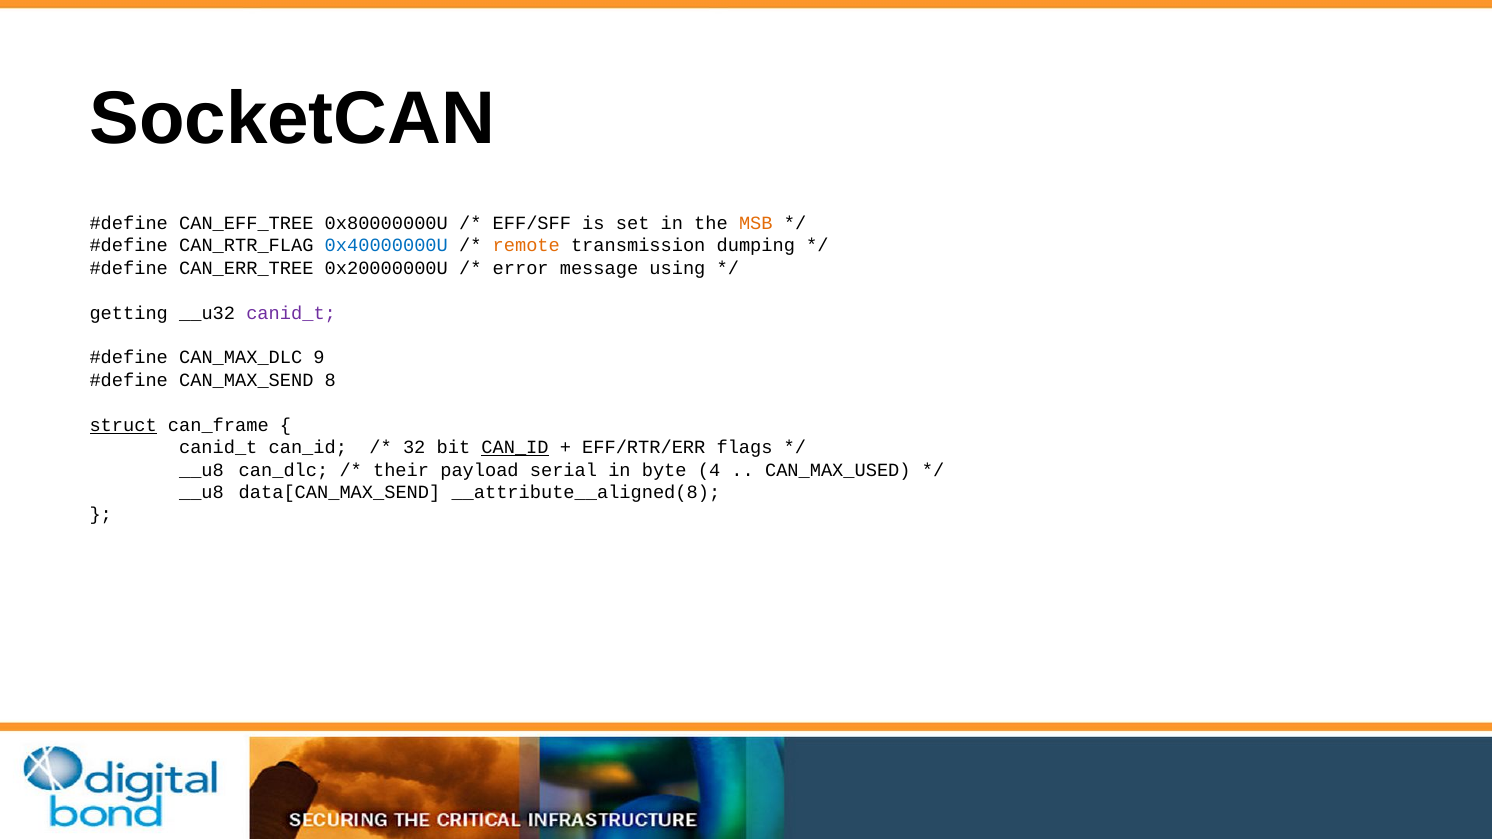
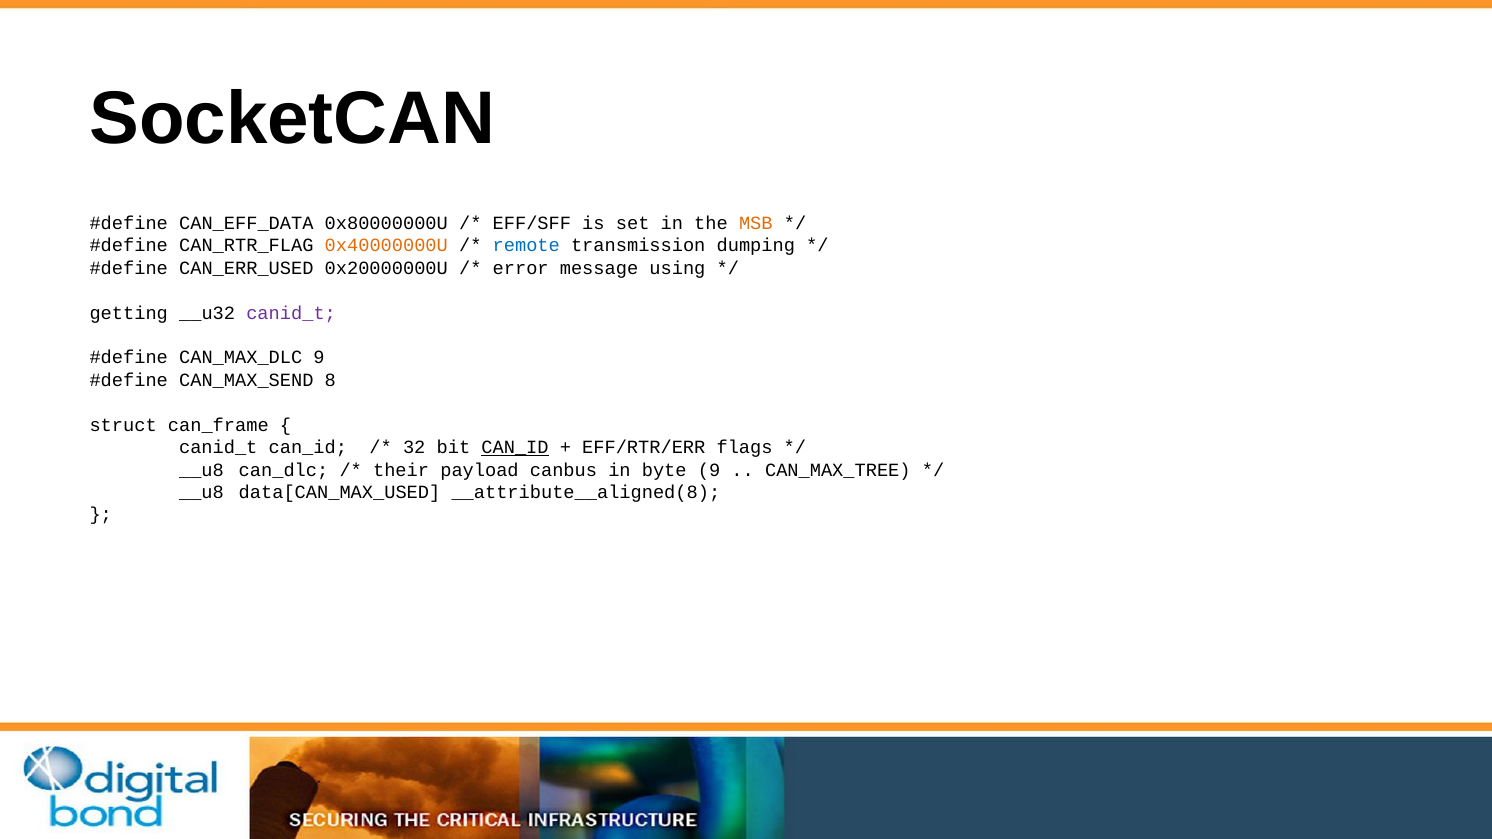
CAN_EFF_TREE: CAN_EFF_TREE -> CAN_EFF_DATA (246, 223)
0x40000000U colour: blue -> orange (386, 246)
remote colour: orange -> blue (526, 246)
CAN_ERR_TREE: CAN_ERR_TREE -> CAN_ERR_USED (246, 268)
struct underline: present -> none (123, 425)
serial: serial -> canbus (563, 470)
byte 4: 4 -> 9 (709, 470)
CAN_MAX_USED: CAN_MAX_USED -> CAN_MAX_TREE (838, 470)
data[CAN_MAX_SEND: data[CAN_MAX_SEND -> data[CAN_MAX_USED (340, 493)
